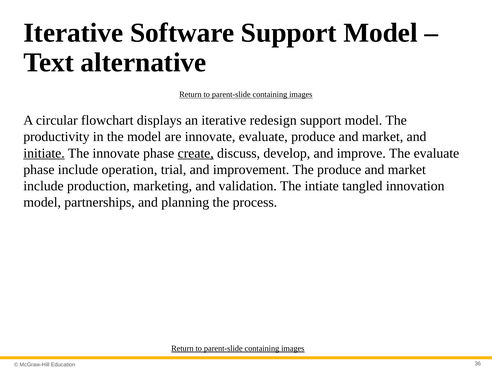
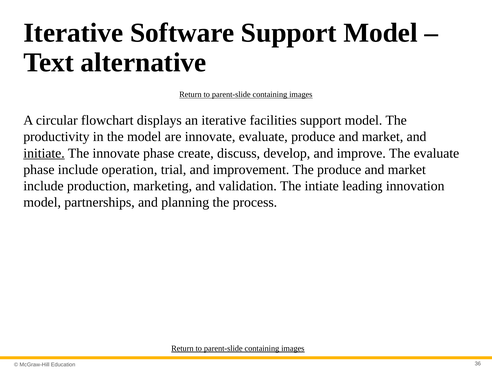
redesign: redesign -> facilities (273, 120)
create underline: present -> none (196, 153)
tangled: tangled -> leading (362, 186)
